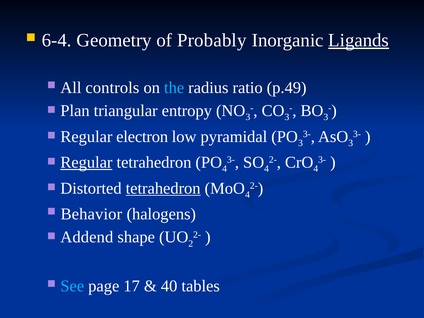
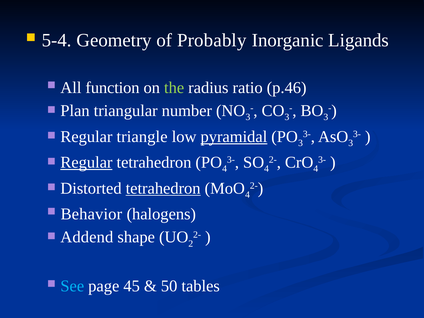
6-4: 6-4 -> 5-4 (57, 40)
Ligands underline: present -> none (359, 40)
controls: controls -> function (112, 88)
the colour: light blue -> light green (174, 88)
p.49: p.49 -> p.46 (287, 88)
entropy: entropy -> number (187, 111)
electron: electron -> triangle (142, 137)
pyramidal underline: none -> present (234, 137)
17: 17 -> 45 (132, 286)
40: 40 -> 50 (169, 286)
